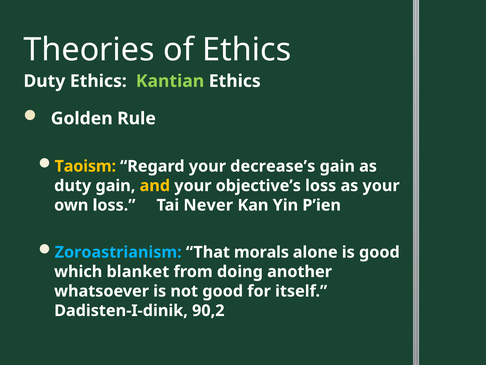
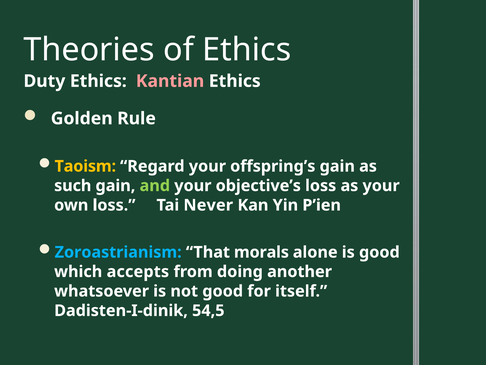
Kantian colour: light green -> pink (170, 81)
decrease’s: decrease’s -> offspring’s (273, 166)
duty: duty -> such (73, 185)
and colour: yellow -> light green (155, 185)
blanket: blanket -> accepts (138, 271)
90,2: 90,2 -> 54,5 (208, 310)
